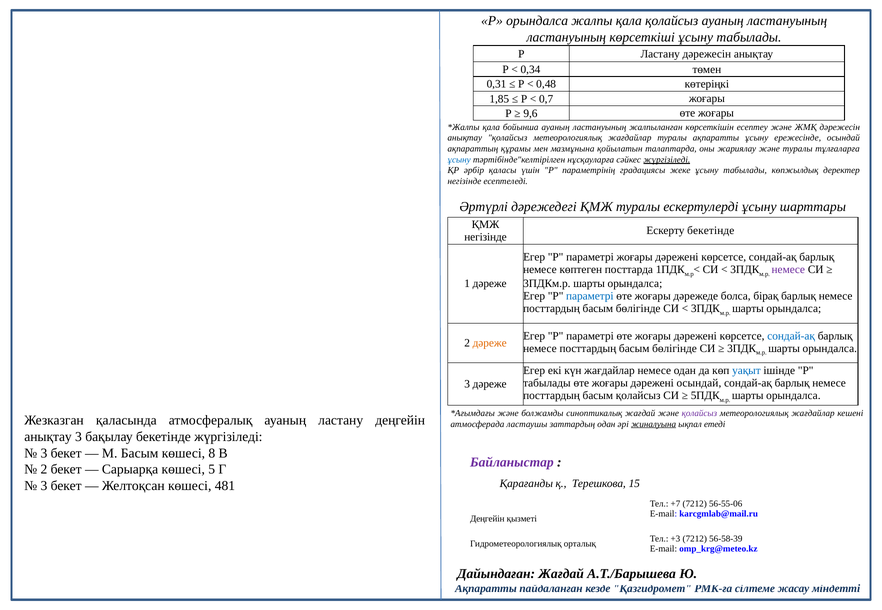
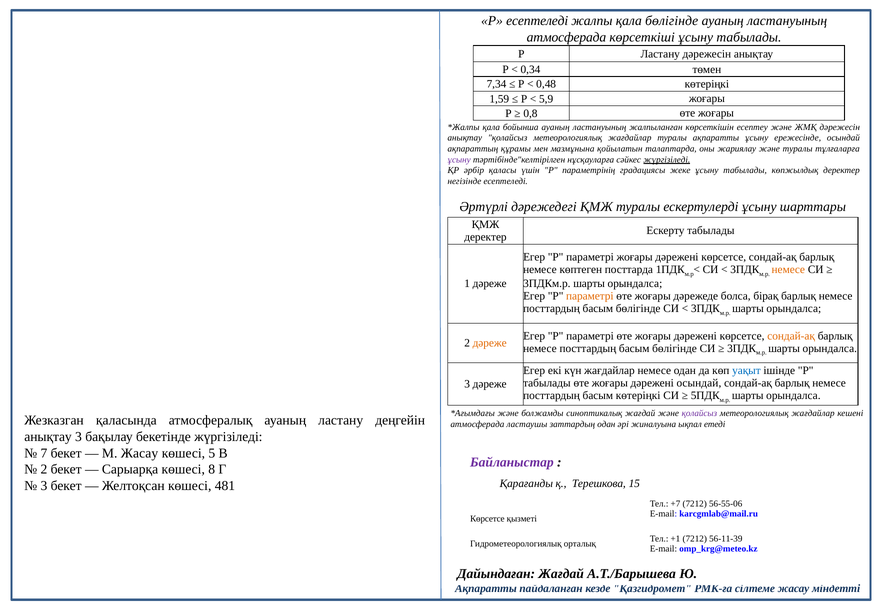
Р орындалса: орындалса -> есептеледі (537, 21)
қала қолайсыз: қолайсыз -> бөлігінде (672, 21)
ластануының: ластануының -> атмосферада (566, 37)
0,31: 0,31 -> 7,34 (496, 84)
1,85: 1,85 -> 1,59 (499, 99)
0,7: 0,7 -> 5,9 (546, 99)
9,6: 9,6 -> 0,8 (530, 113)
ұсыну colour: blue -> purple (459, 160)
Ескерту бекетінде: бекетінде -> табылады (711, 231)
негізінде: негізінде -> деректер (485, 237)
немесе colour: purple -> orange (788, 270)
параметрі colour: blue -> orange (590, 297)
сондай-ақ colour: blue -> orange (791, 336)
басым қолайсыз: қолайсыз -> көтеріңкі (638, 396)
жиналуына underline: present -> none (654, 425)
3: 3 -> 7 (44, 453)
М Басым: Басым -> Жасау (140, 453)
8: 8 -> 5 (212, 453)
5: 5 -> 8 (212, 470)
Деңгейін: Деңгейін -> Көрсетсе (487, 519)
+3: +3 -> +1 (675, 539)
56-58-39: 56-58-39 -> 56-11-39 (726, 539)
